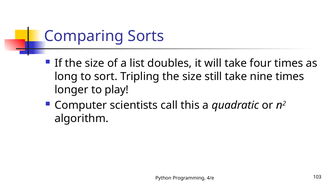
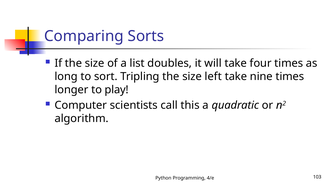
still: still -> left (213, 77)
